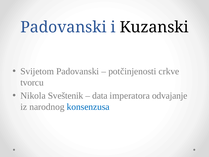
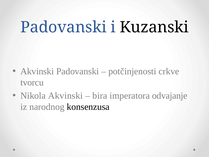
Svijetom: Svijetom -> Akvinski (37, 71)
Nikola Sveštenik: Sveštenik -> Akvinski (65, 95)
data: data -> bira (100, 95)
konsenzusa colour: blue -> black (88, 107)
